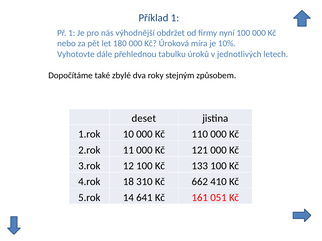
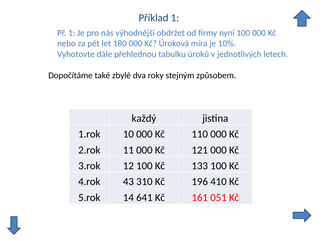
deset: deset -> každý (144, 119)
18: 18 -> 43 (128, 182)
662: 662 -> 196 (200, 182)
